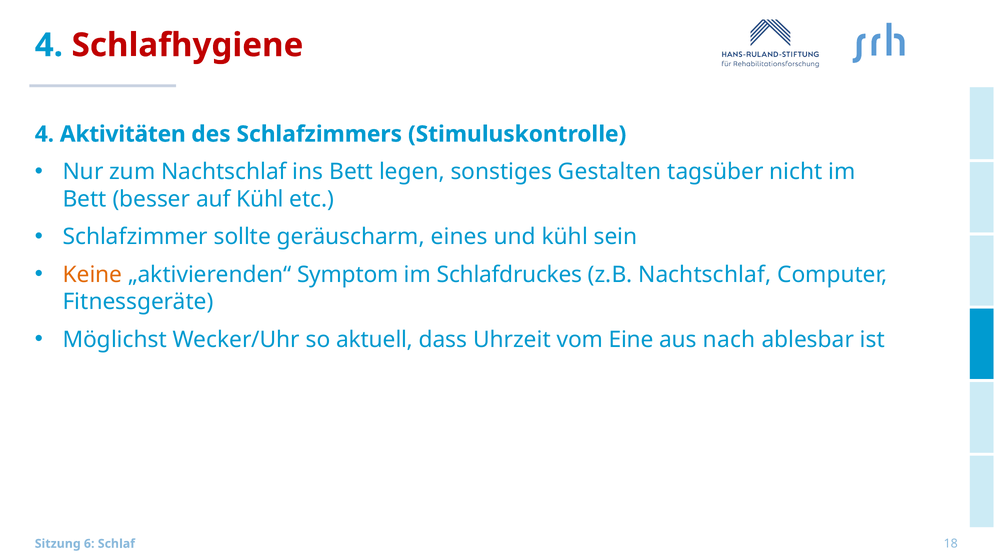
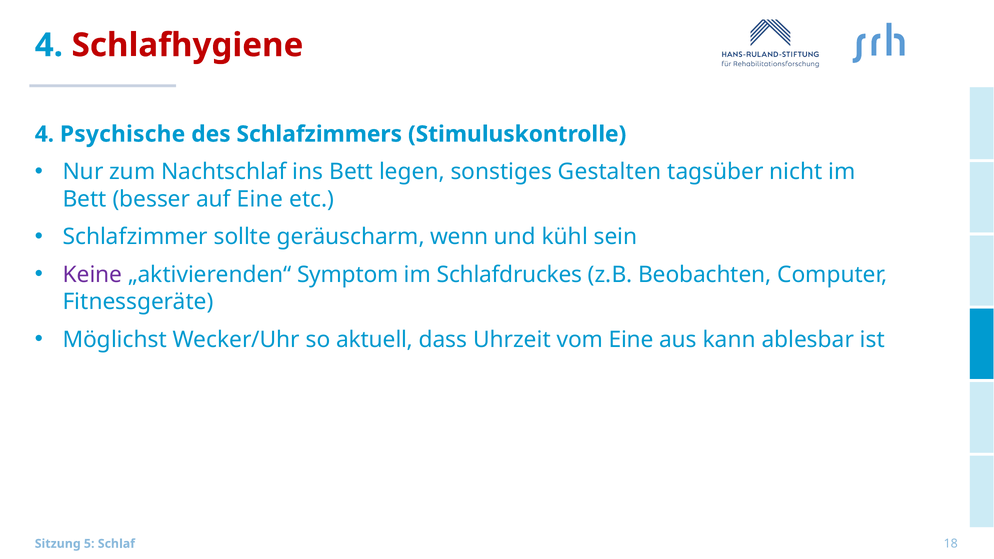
Aktivitäten: Aktivitäten -> Psychische (123, 134)
auf Kühl: Kühl -> Eine (260, 199)
eines: eines -> wenn (459, 237)
Keine colour: orange -> purple (93, 275)
z.B Nachtschlaf: Nachtschlaf -> Beobachten (705, 275)
nach: nach -> kann (729, 340)
6: 6 -> 5 (89, 544)
